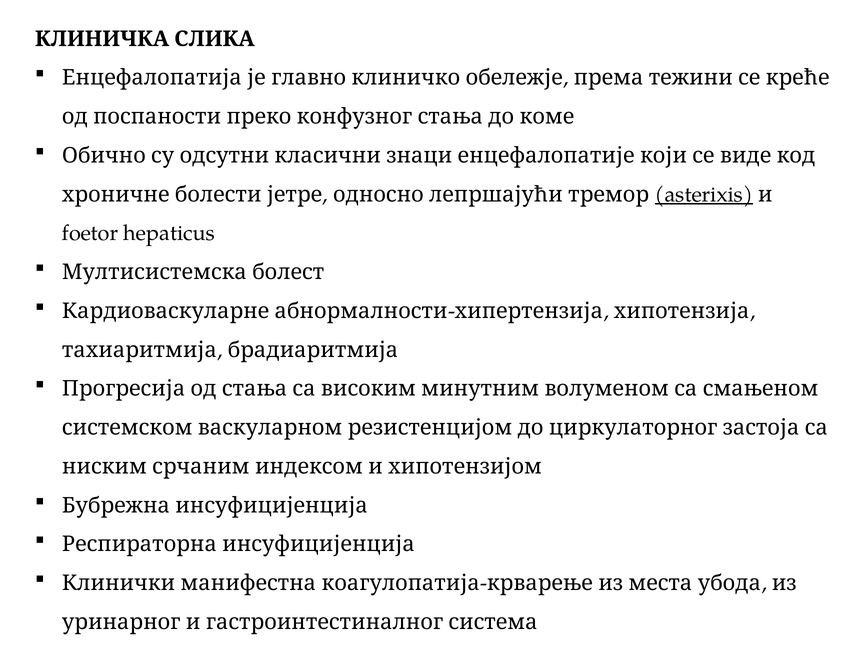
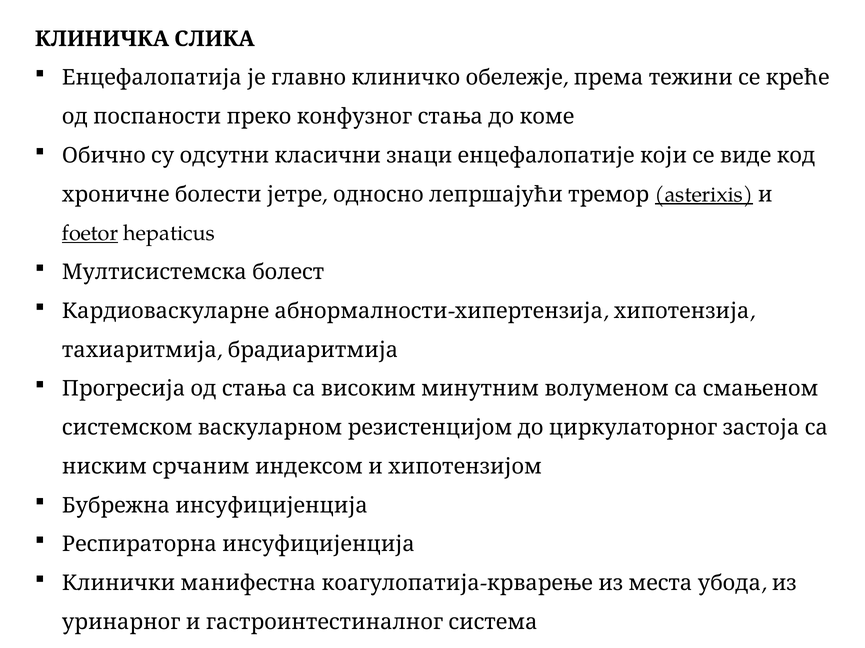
foetor underline: none -> present (90, 234)
